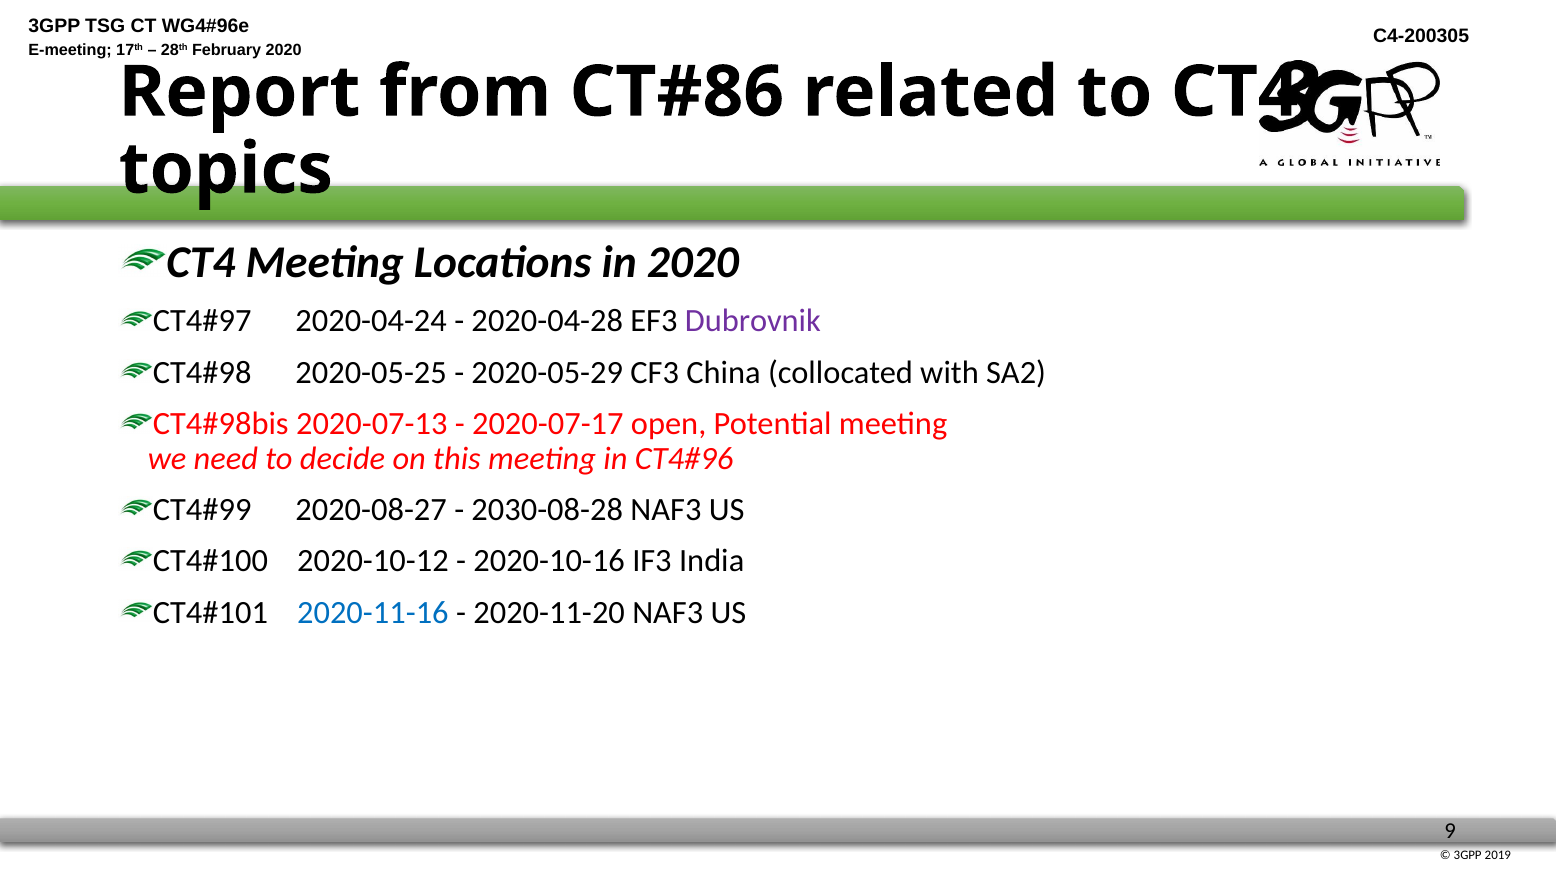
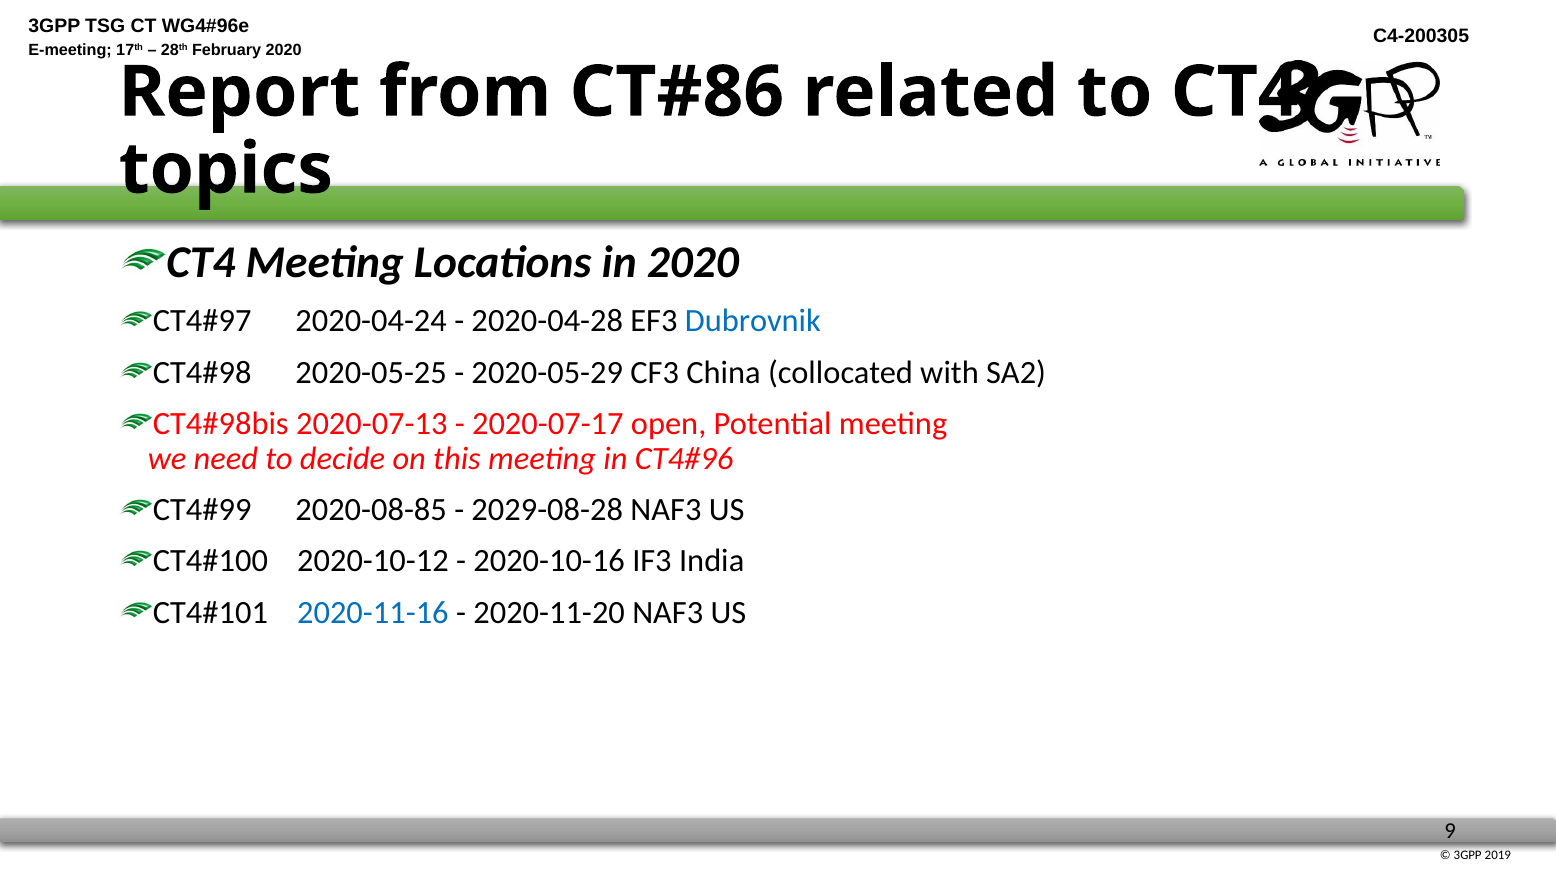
Dubrovnik colour: purple -> blue (753, 321)
2020-08-27: 2020-08-27 -> 2020-08-85 (371, 510)
2030-08-28: 2030-08-28 -> 2029-08-28 (547, 510)
